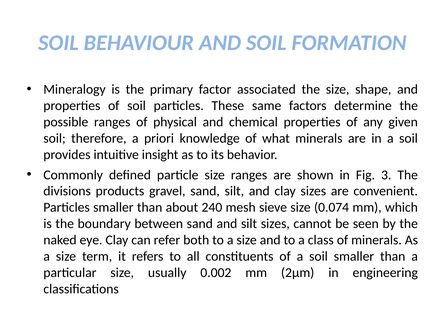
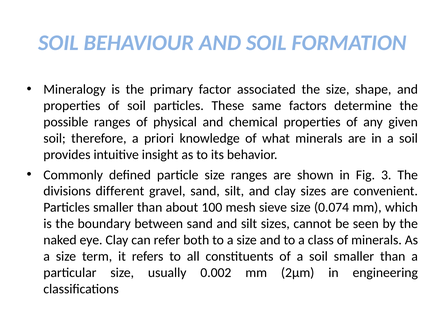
products: products -> different (120, 191)
240: 240 -> 100 (212, 207)
